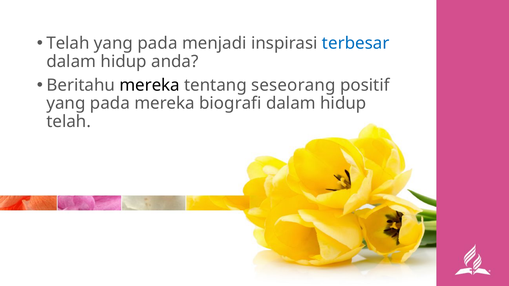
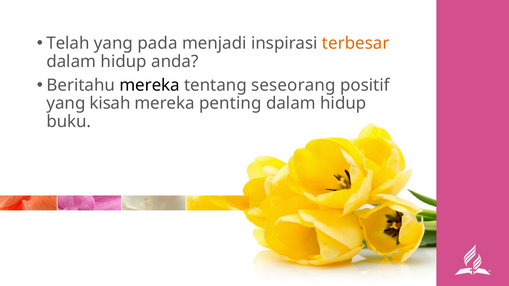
terbesar colour: blue -> orange (356, 43)
pada: pada -> kisah (110, 104)
biografi: biografi -> penting (230, 104)
telah: telah -> buku (69, 122)
